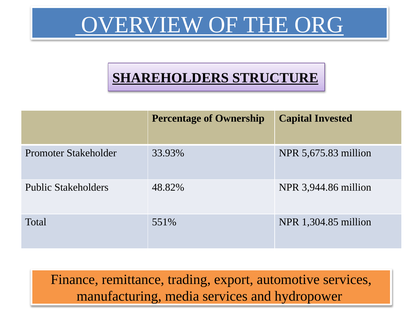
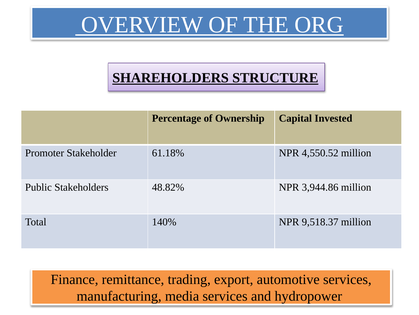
33.93%: 33.93% -> 61.18% (168, 153)
5,675.83: 5,675.83 -> 4,550.52 (320, 153)
551%: 551% -> 140% (164, 221)
1,304.85: 1,304.85 -> 9,518.37 (320, 221)
